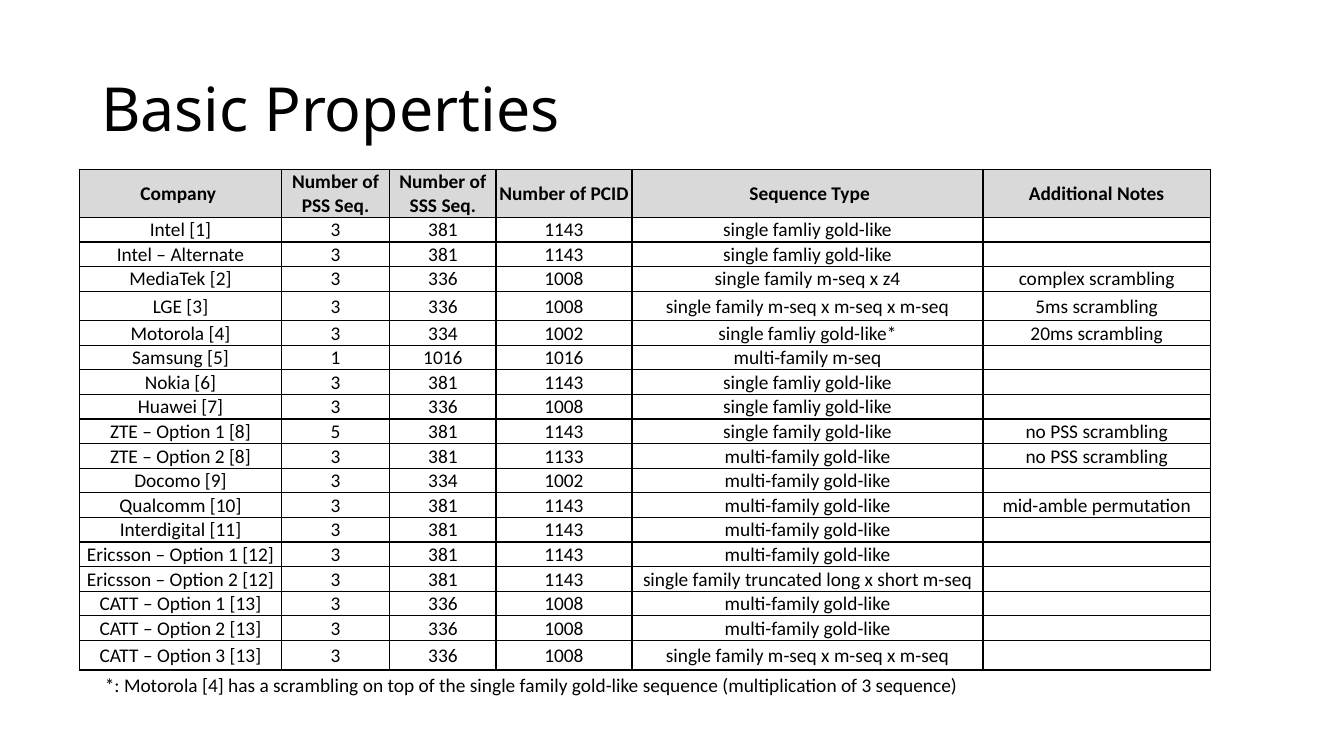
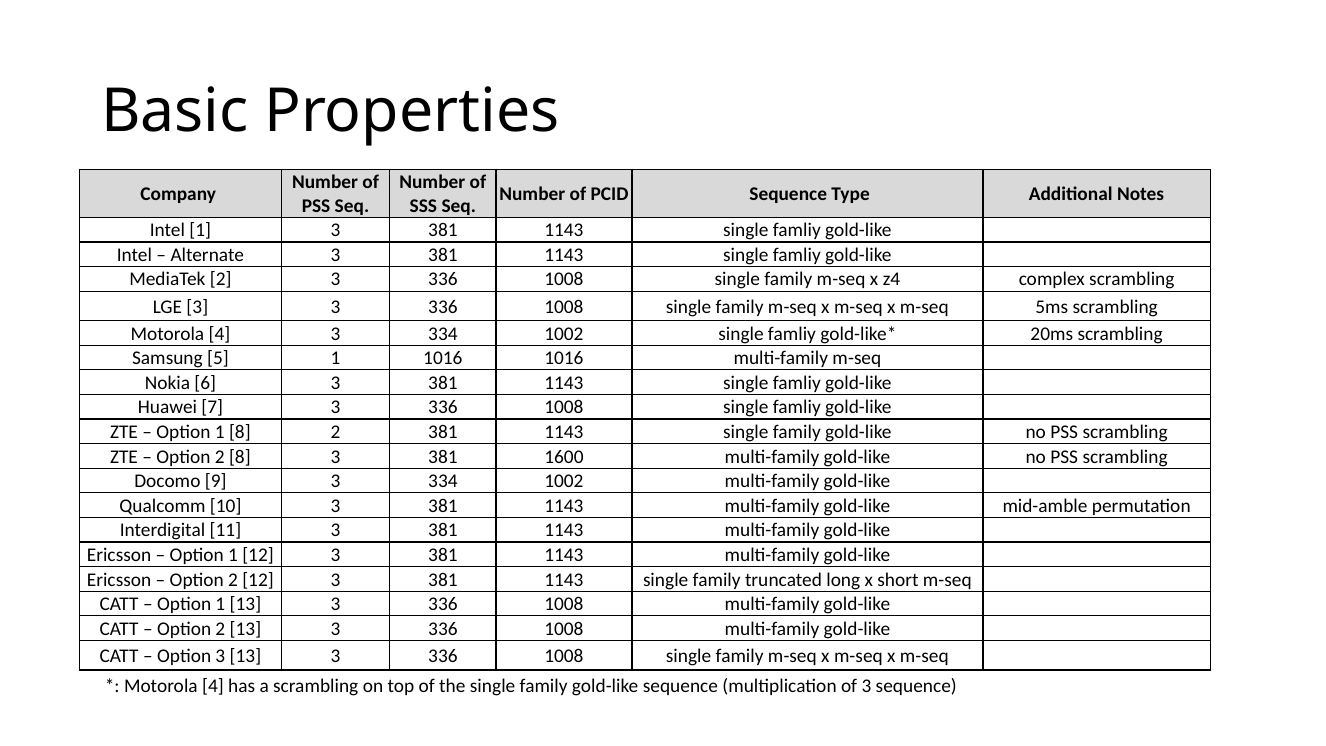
8 5: 5 -> 2 (336, 432)
1133: 1133 -> 1600 (564, 457)
